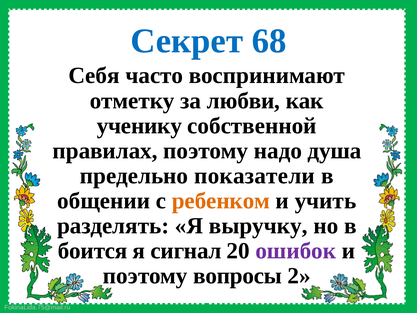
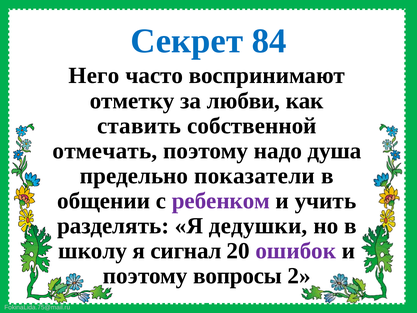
68: 68 -> 84 (269, 41)
Себя: Себя -> Него (94, 76)
ученику: ученику -> ставить (139, 126)
правилах: правилах -> отмечать (105, 151)
ребенком colour: orange -> purple (221, 201)
выручку: выручку -> дедушки (258, 226)
боится: боится -> школу (93, 251)
